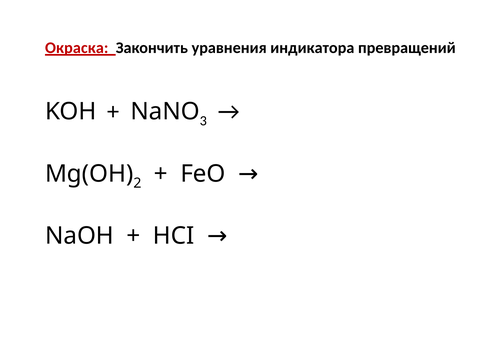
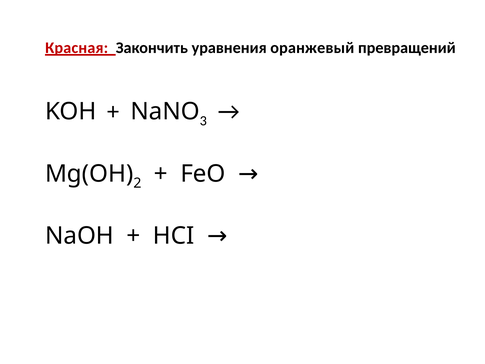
Окраска: Окраска -> Красная (77, 48)
индикатора: индикатора -> оранжевый (312, 48)
